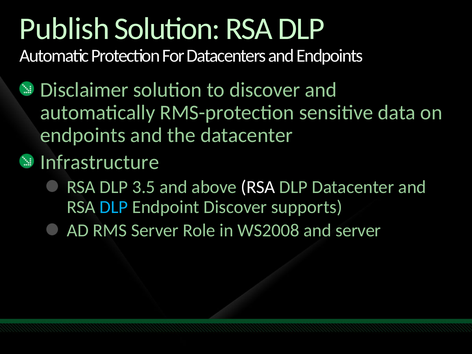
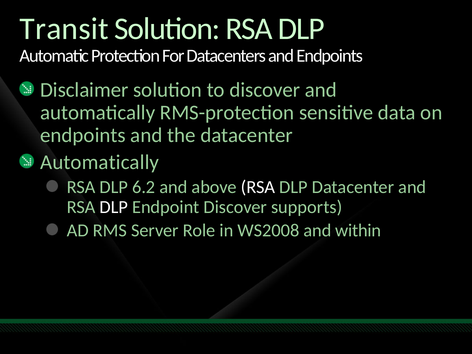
Publish: Publish -> Transit (64, 29)
Infrastructure: Infrastructure -> Automatically (100, 162)
3.5: 3.5 -> 6.2 (144, 187)
DLP colour: light blue -> white (114, 207)
and server: server -> within (358, 230)
